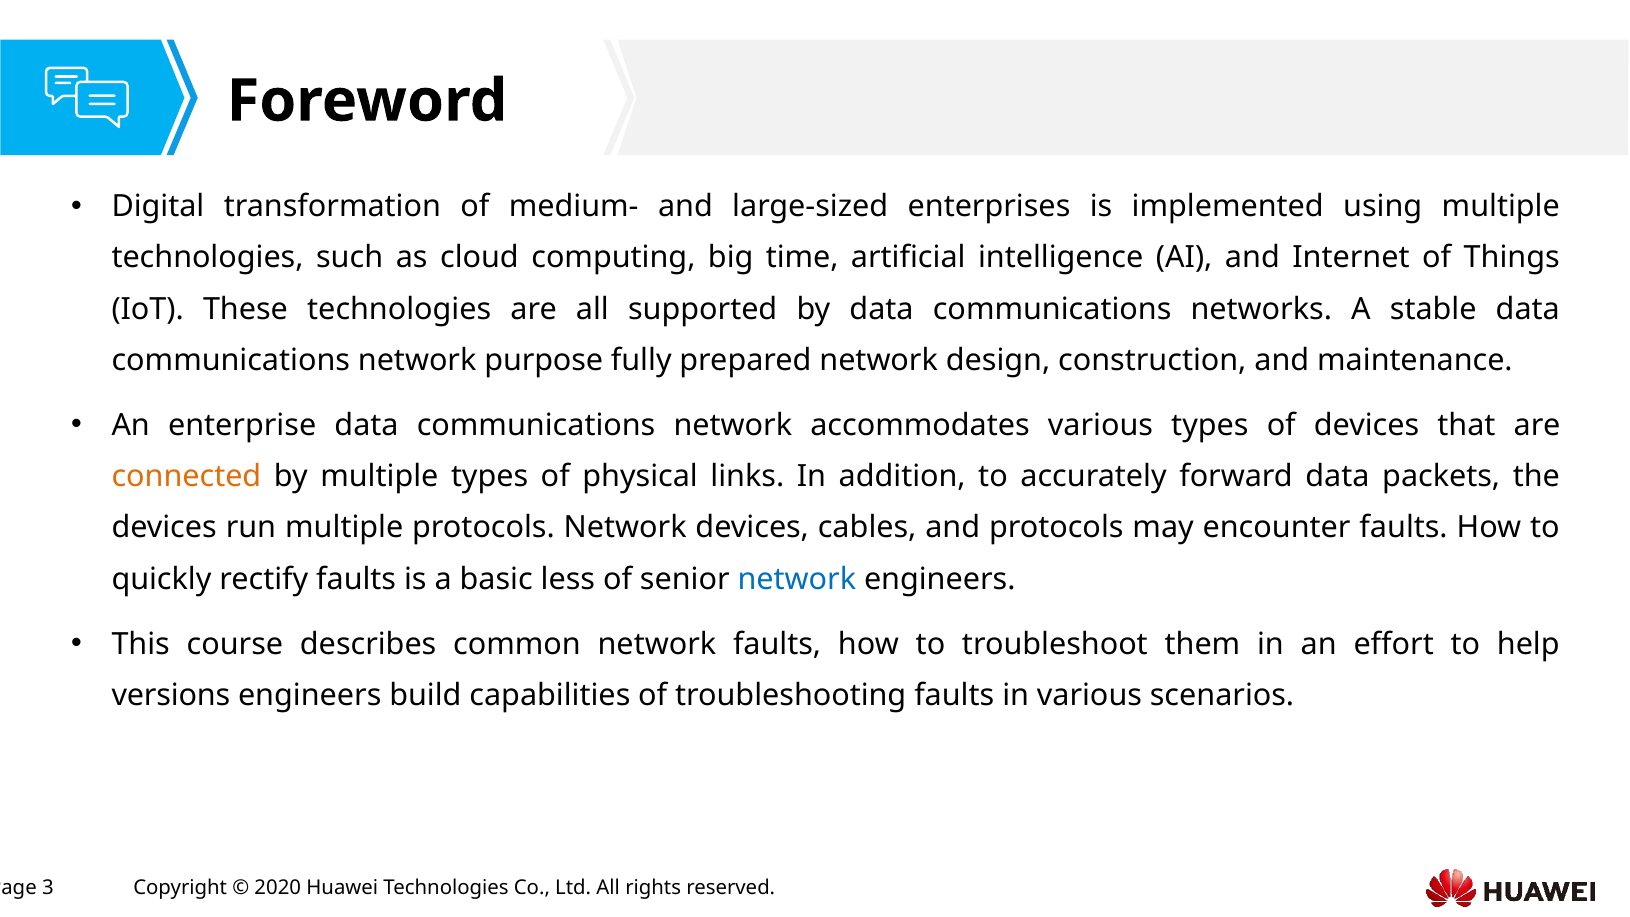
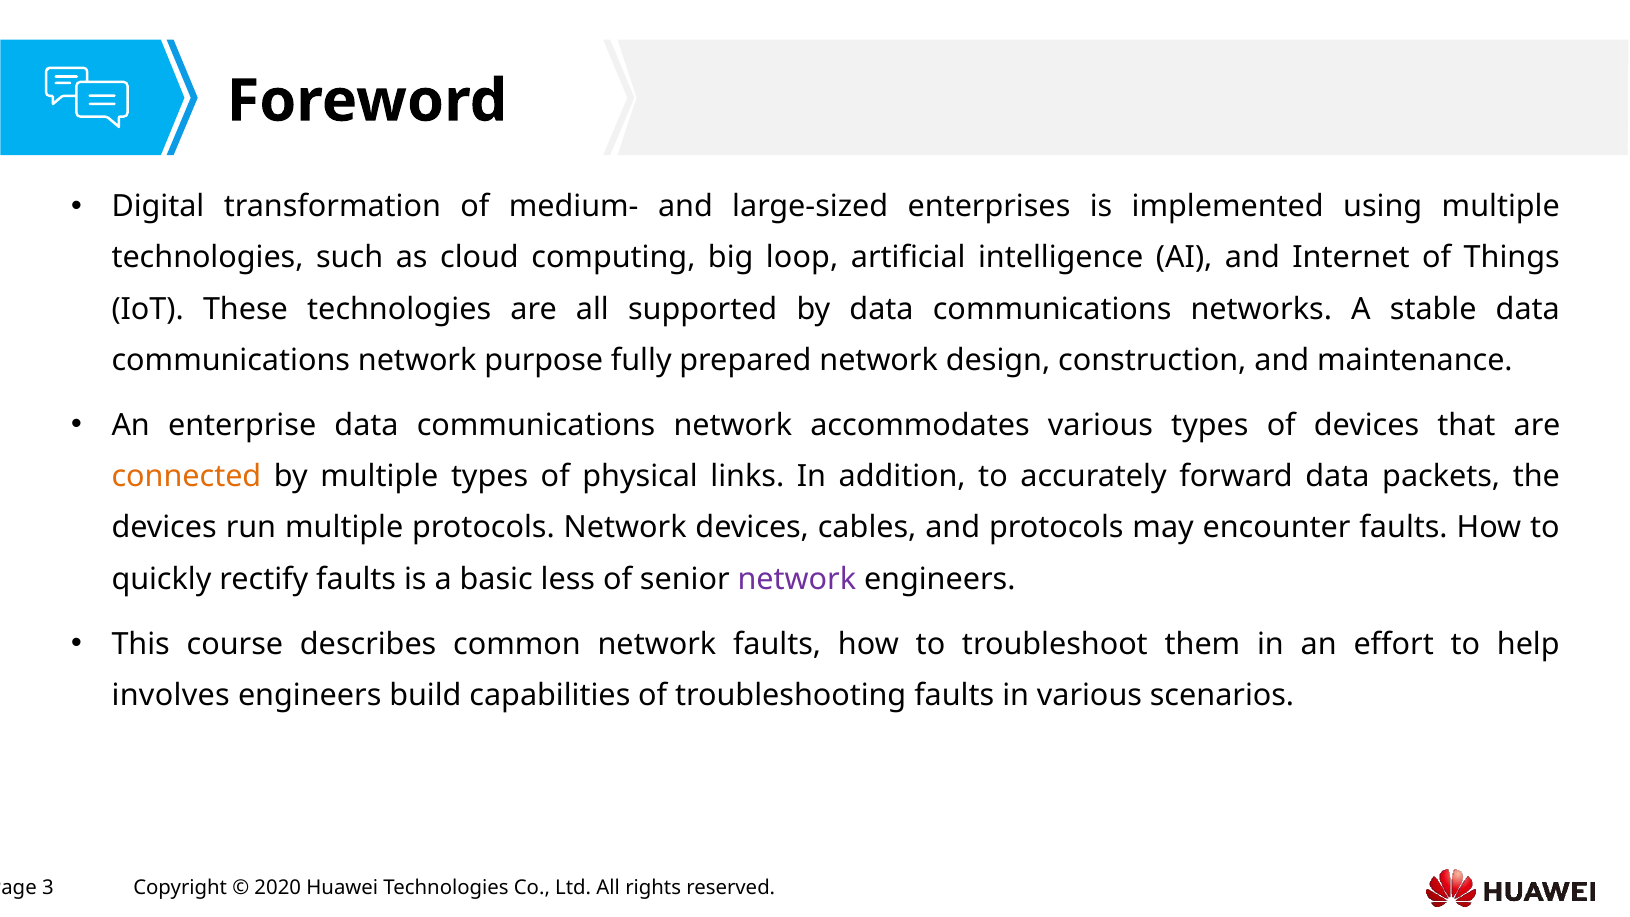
time: time -> loop (802, 258)
network colour: blue -> purple (797, 579)
versions: versions -> involves (171, 695)
